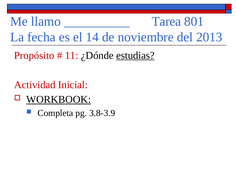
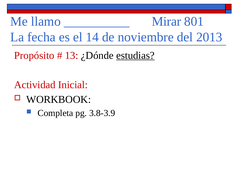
Tarea: Tarea -> Mirar (166, 21)
11: 11 -> 13 (72, 55)
WORKBOOK underline: present -> none (59, 99)
